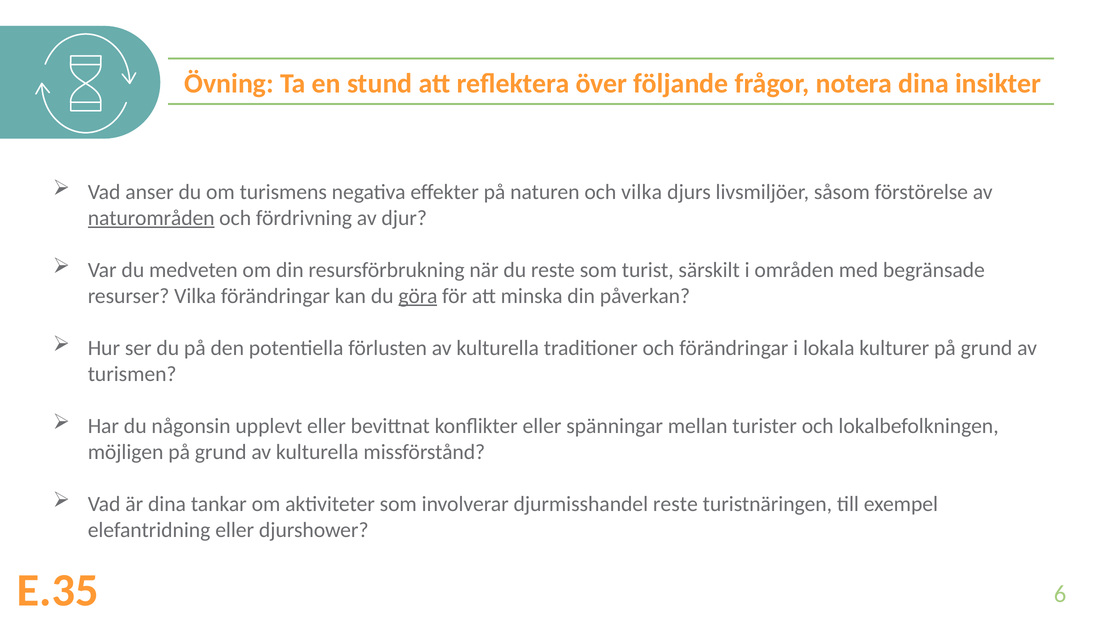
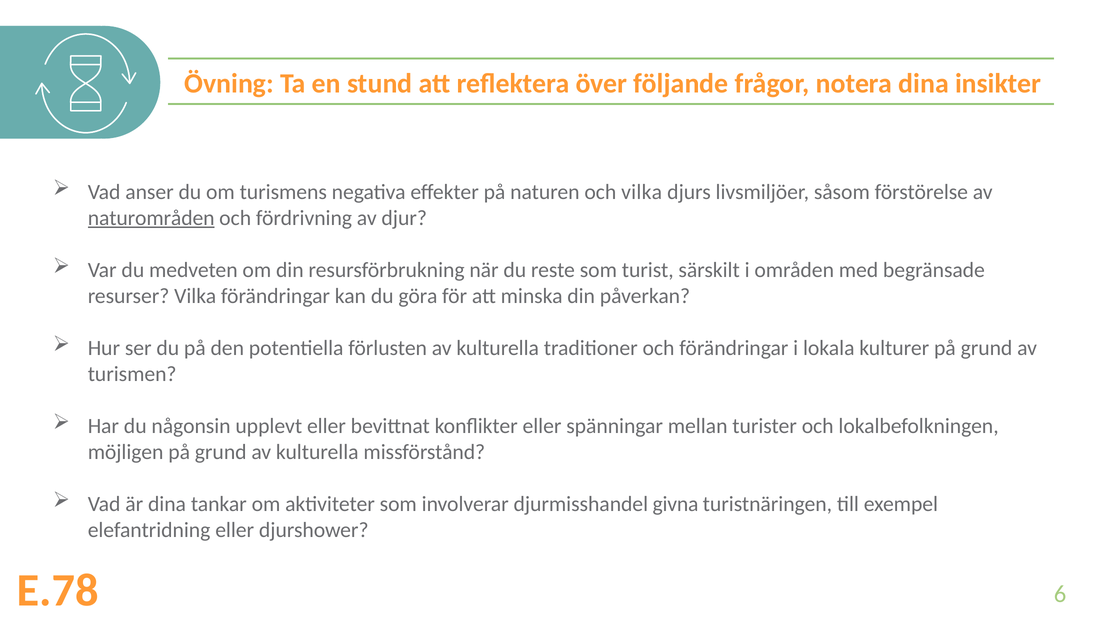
göra underline: present -> none (418, 296)
djurmisshandel reste: reste -> givna (676, 504)
E.35: E.35 -> E.78 (58, 590)
